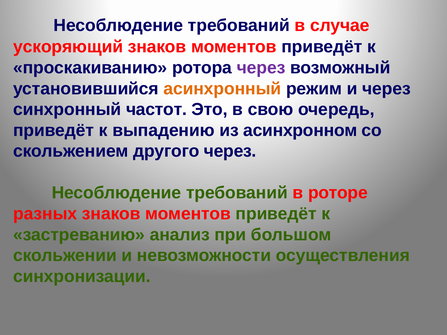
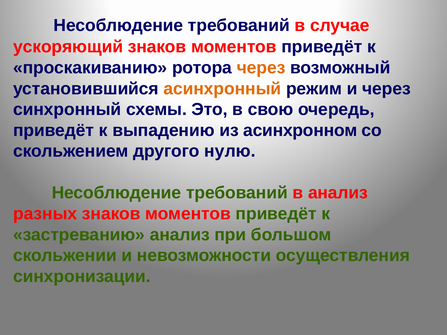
через colour: purple -> orange (261, 68)
частот: частот -> схемы (156, 110)
другого через: через -> нулю (230, 151)
в роторе: роторе -> анализ (338, 193)
